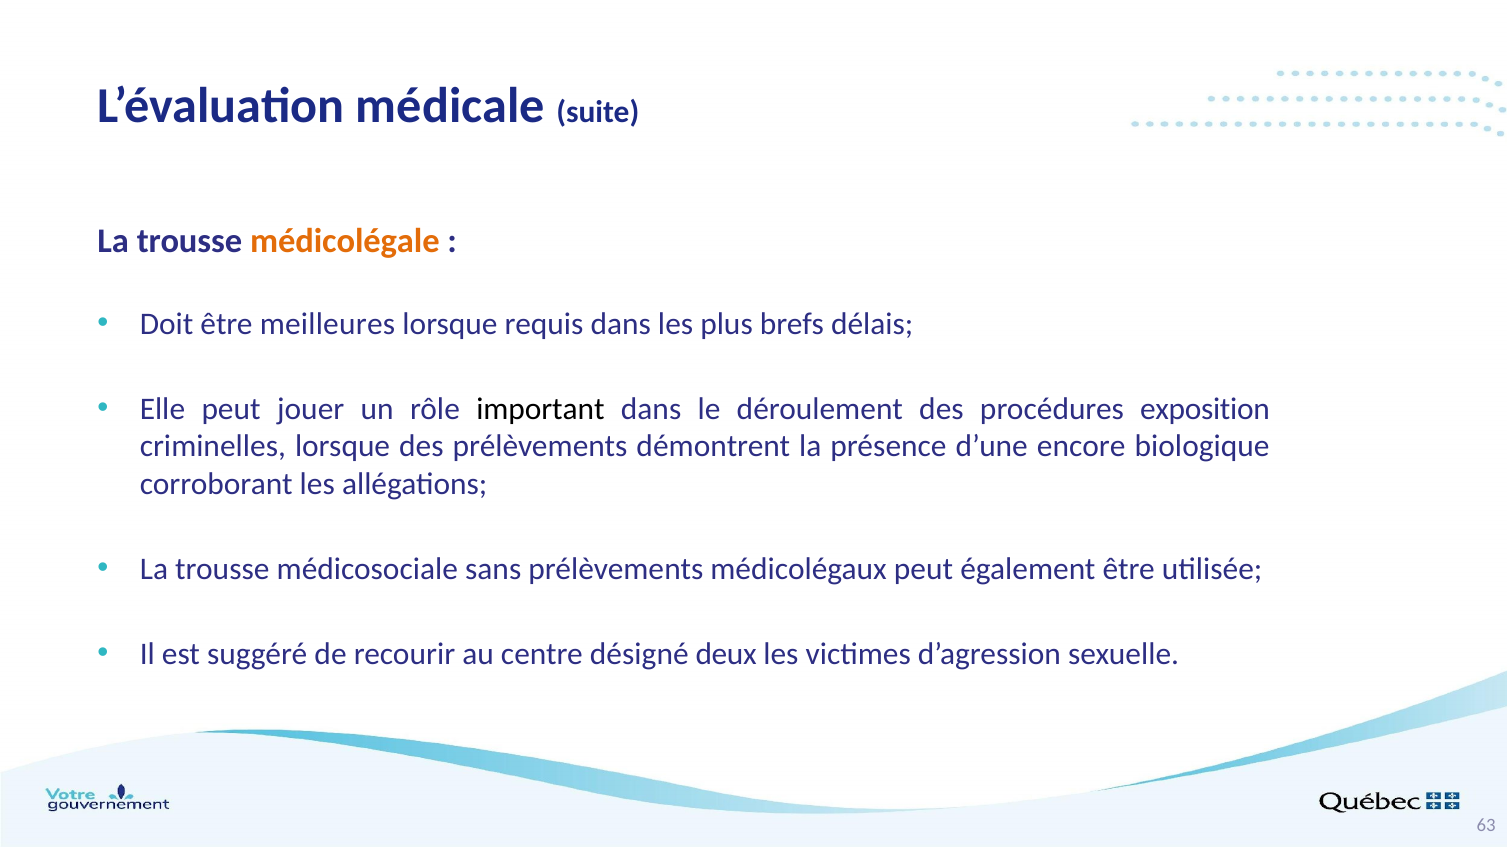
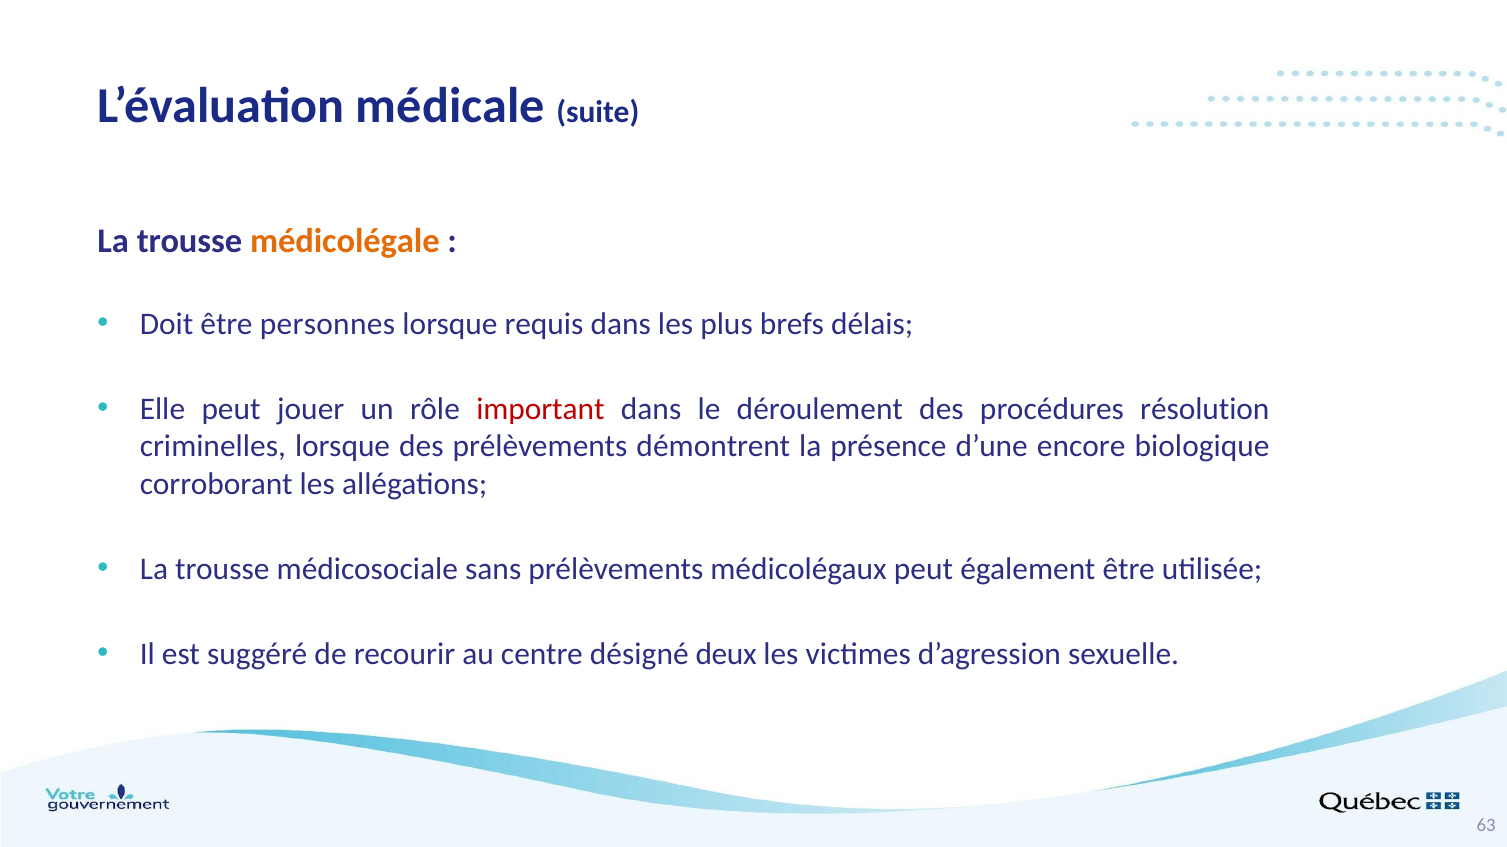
meilleures: meilleures -> personnes (327, 324)
important colour: black -> red (540, 409)
exposition: exposition -> résolution (1205, 409)
